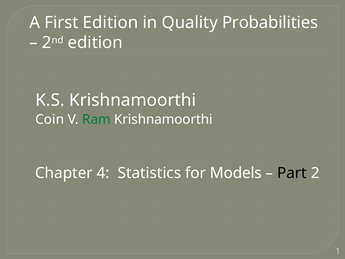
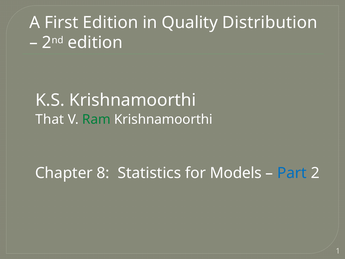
Probabilities: Probabilities -> Distribution (270, 22)
Coin: Coin -> That (50, 119)
4: 4 -> 8 (103, 173)
Part colour: black -> blue (292, 173)
